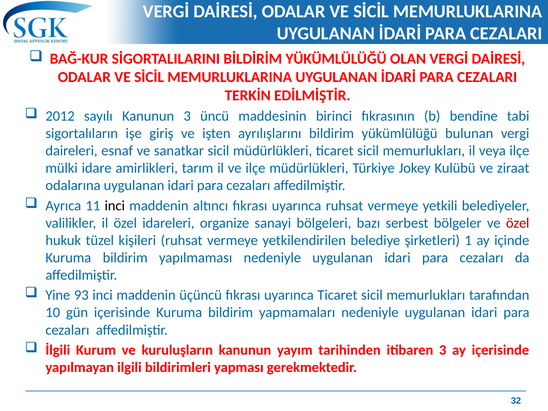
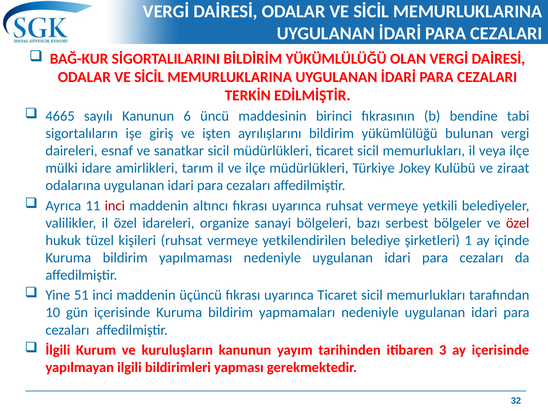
2012: 2012 -> 4665 (60, 116)
Kanunun 3: 3 -> 6 (187, 116)
inci colour: black -> red (115, 206)
93: 93 -> 51 (81, 295)
